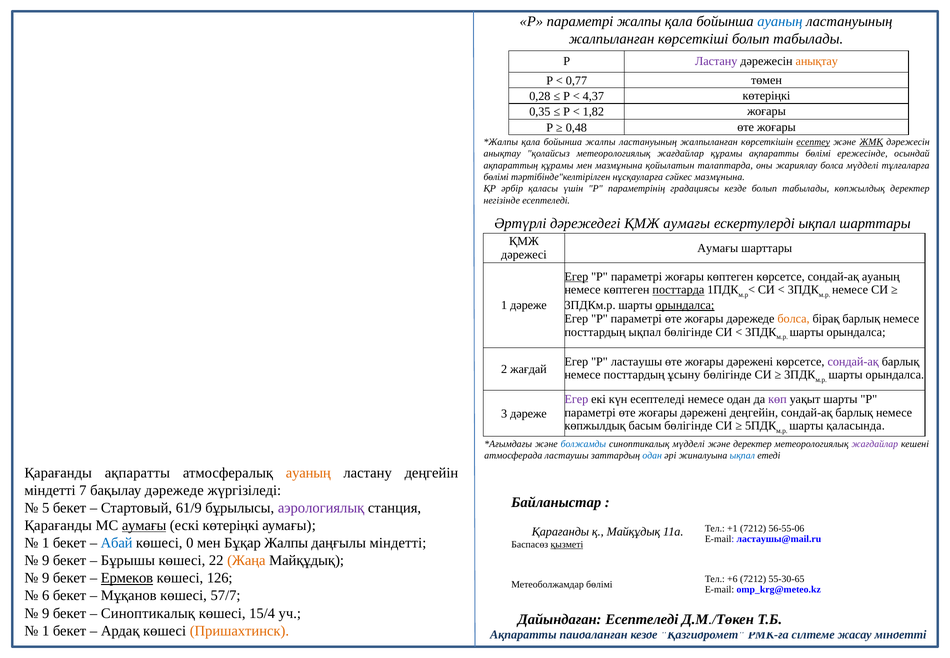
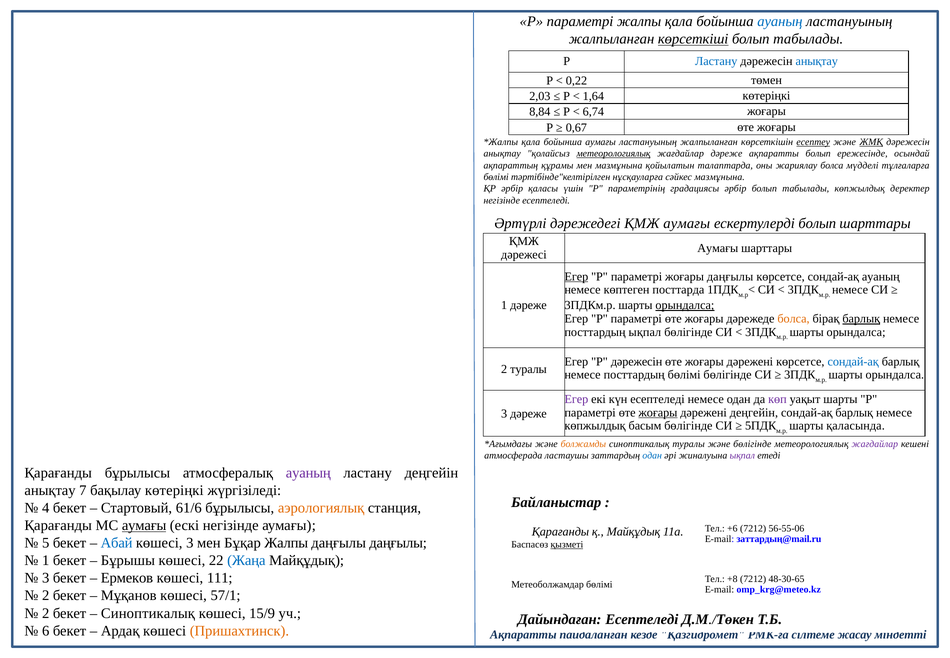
көрсеткіші underline: none -> present (693, 39)
Ластану colour: purple -> blue (716, 61)
анықтау colour: orange -> blue (817, 61)
0,77: 0,77 -> 0,22 (576, 80)
0,28: 0,28 -> 2,03 (540, 96)
4,37: 4,37 -> 1,64 (593, 96)
0,35: 0,35 -> 8,84 (540, 112)
1,82: 1,82 -> 6,74 (593, 112)
0,48: 0,48 -> 0,67 (576, 127)
бойынша жалпы: жалпы -> аумағы (601, 142)
метеорологиялық underline: none -> present (614, 154)
жағдайлар құрамы: құрамы -> дәреже (726, 154)
ақпаратты бөлімі: бөлімі -> болып (818, 154)
градациясы кезде: кезде -> әрбір (735, 189)
ескертулерді ықпал: ықпал -> болып (817, 223)
жоғары көптеген: көптеген -> даңғылы (730, 276)
посттарда underline: present -> none (678, 290)
барлық underline: none -> present (861, 319)
Р ластаушы: ластаушы -> дәрежесін (637, 361)
сондай-ақ colour: purple -> blue (853, 361)
2 жағдай: жағдай -> туралы (528, 369)
посттардың ұсыну: ұсыну -> бөлімі (684, 375)
жоғары underline: none -> present (658, 412)
болжамды colour: blue -> orange (583, 444)
синоптикалық мүдделі: мүдделі -> туралы (689, 444)
және деректер: деректер -> бөлігінде (752, 444)
ықпал colour: blue -> purple (742, 456)
Қарағанды ақпаратты: ақпаратты -> бұрылысы (137, 473)
ауаның colour: orange -> purple (308, 473)
міндетті: міндетті -> анықтау (50, 490)
бақылау дәрежеде: дәрежеде -> көтеріңкі (174, 490)
5: 5 -> 4 (46, 508)
61/9: 61/9 -> 61/6 (189, 508)
аэрологиялық colour: purple -> orange (321, 508)
ескі көтеріңкі: көтеріңкі -> негізінде (231, 525)
+1: +1 -> +6 (732, 528)
ластаушы@mail.ru: ластаушы@mail.ru -> заттардың@mail.ru (779, 539)
1: 1 -> 5 (46, 543)
көшесі 0: 0 -> 3 (190, 543)
даңғылы міндетті: міндетті -> даңғылы (398, 543)
9: 9 -> 1 (46, 560)
Жаңа colour: orange -> blue (246, 560)
9: 9 -> 3 (46, 578)
Ермеков underline: present -> none (127, 578)
126: 126 -> 111 (220, 578)
+6: +6 -> +8 (732, 579)
55-30-65: 55-30-65 -> 48-30-65 (786, 579)
6: 6 -> 2 (46, 595)
57/7: 57/7 -> 57/1 (226, 595)
9: 9 -> 2 (46, 613)
15/4: 15/4 -> 15/9 (262, 613)
1: 1 -> 6 (46, 630)
